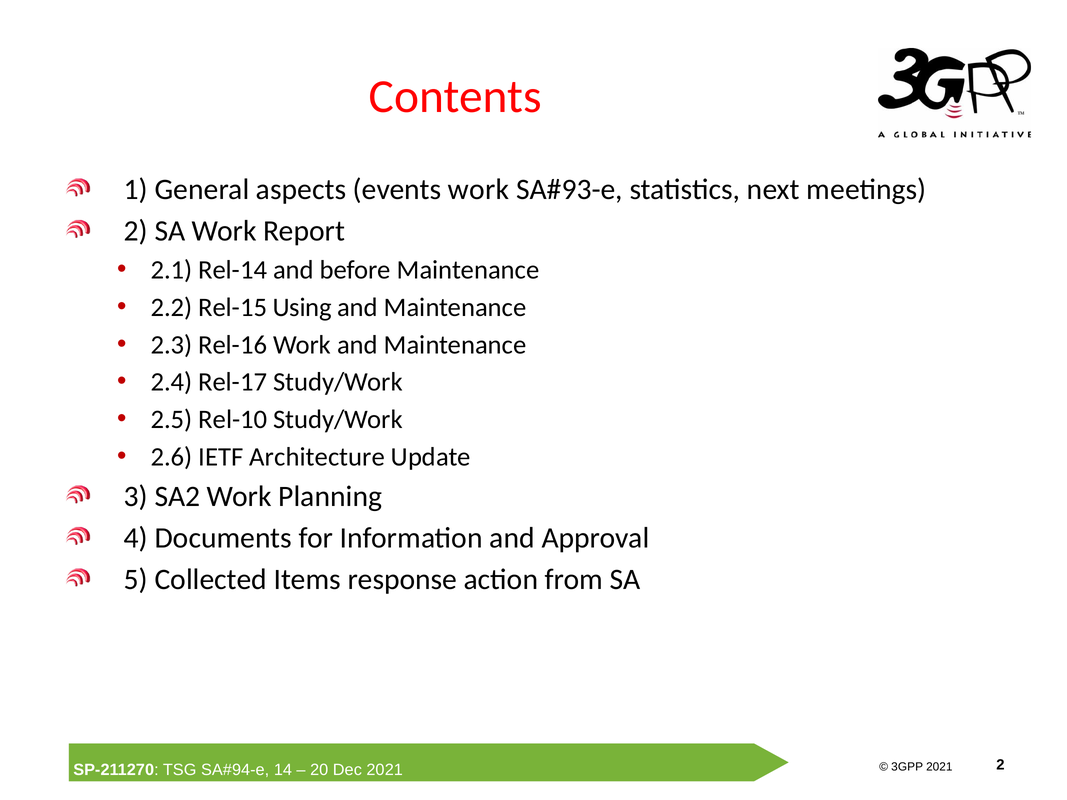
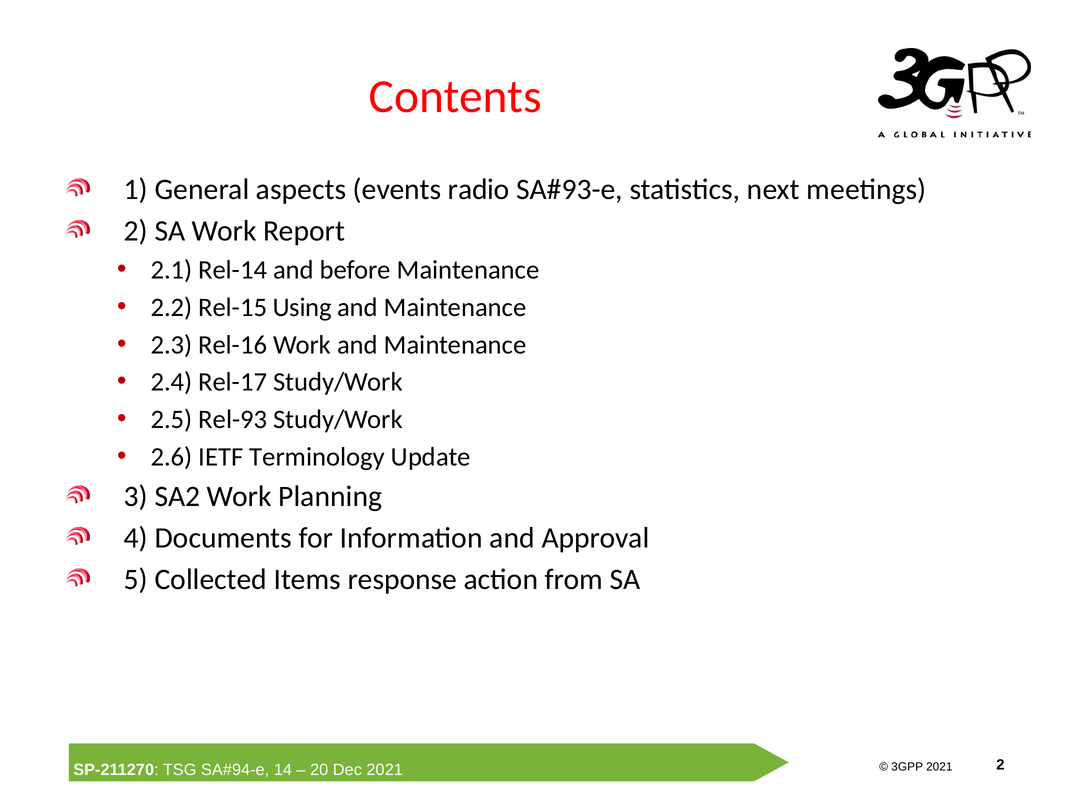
events work: work -> radio (479, 190)
Rel-10: Rel-10 -> Rel-93 (233, 420)
Architecture: Architecture -> Terminology (317, 457)
